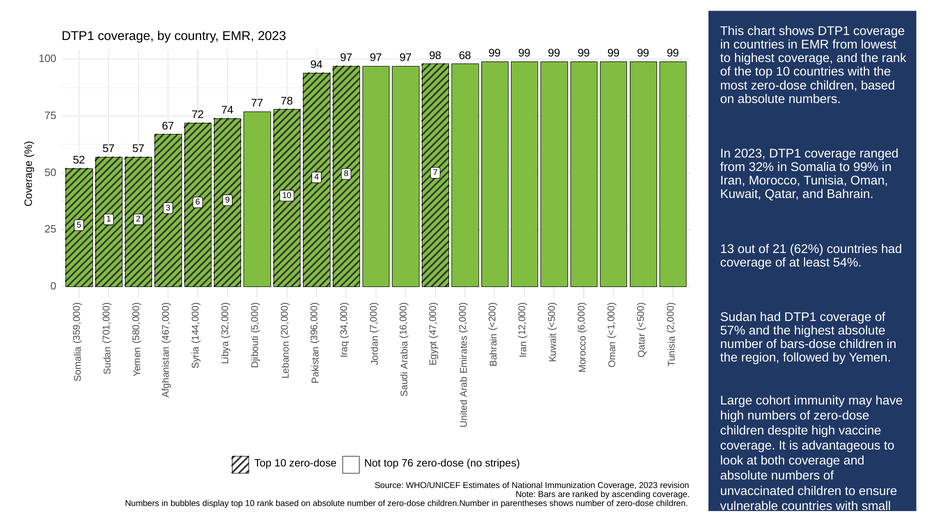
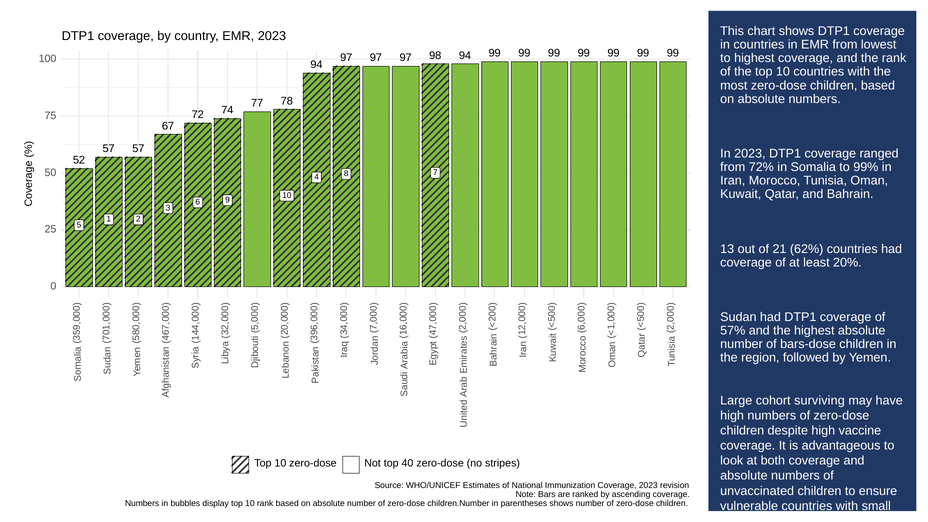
98 68: 68 -> 94 (465, 55)
32%: 32% -> 72% (761, 167)
54%: 54% -> 20% (847, 262)
immunity: immunity -> surviving (819, 400)
76: 76 -> 40 (407, 463)
